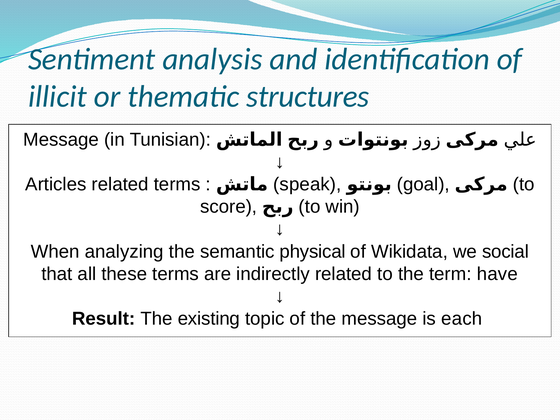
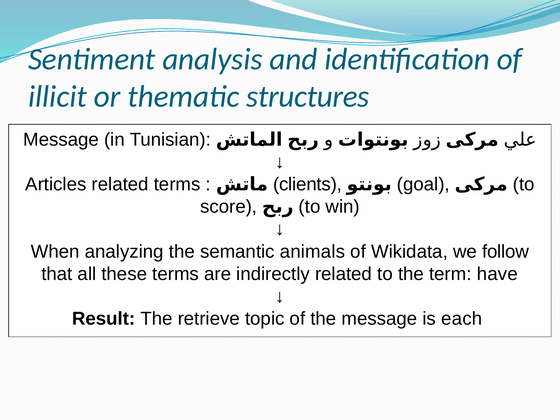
speak: speak -> clients (308, 184)
physical: physical -> animals (312, 252)
social: social -> follow (505, 252)
existing: existing -> retrieve (209, 319)
